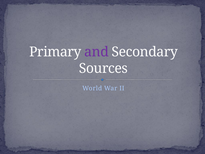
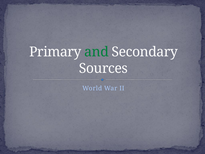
and colour: purple -> green (97, 52)
